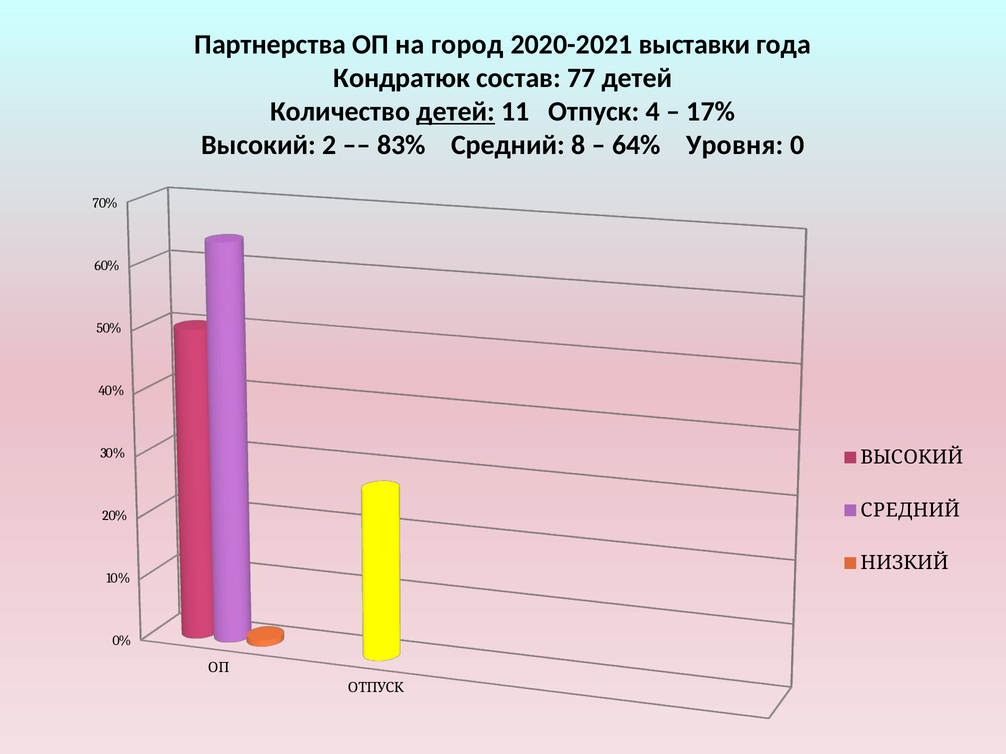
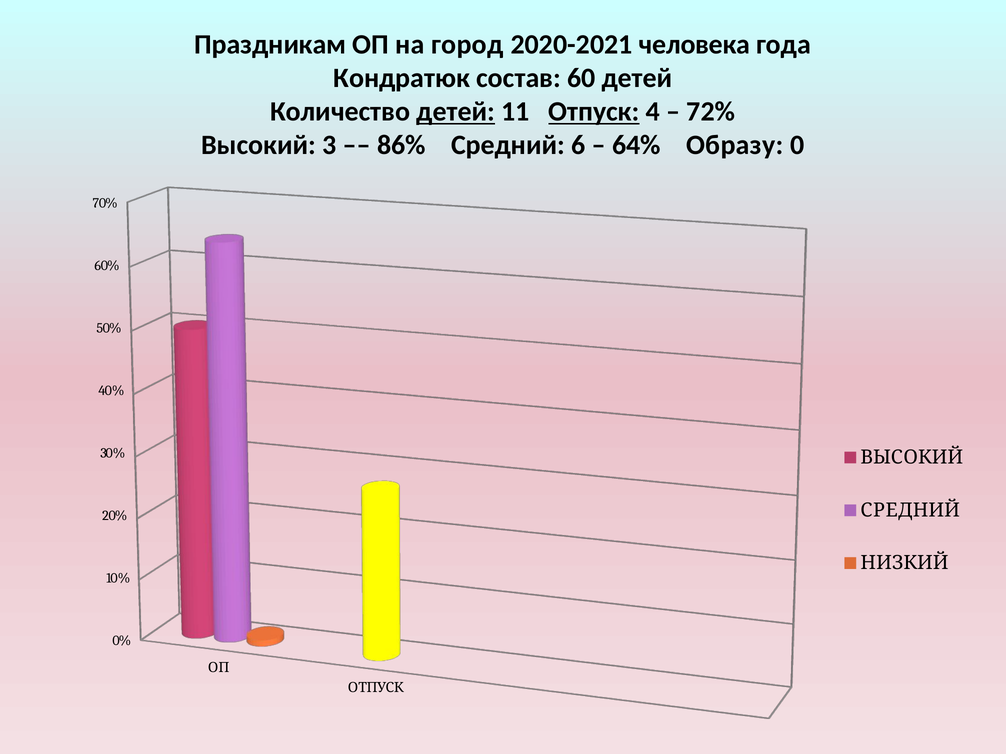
Партнерства: Партнерства -> Праздникам (270, 45)
выставки: выставки -> человека (694, 45)
77: 77 -> 60 (581, 78)
Отпуск underline: none -> present (594, 112)
17%: 17% -> 72% (711, 112)
2: 2 -> 3 (329, 145)
83%: 83% -> 86% (401, 145)
8: 8 -> 6 (578, 145)
Уровня: Уровня -> Образу (735, 145)
